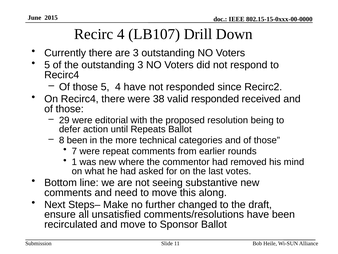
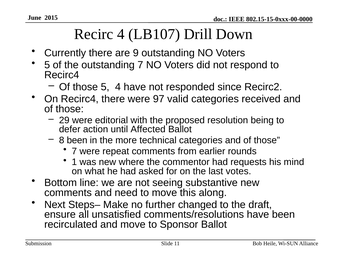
are 3: 3 -> 9 (136, 53)
outstanding 3: 3 -> 7 (140, 65)
38: 38 -> 97 (159, 99)
valid responded: responded -> categories (215, 99)
Repeats: Repeats -> Affected (148, 129)
removed: removed -> requests (248, 162)
